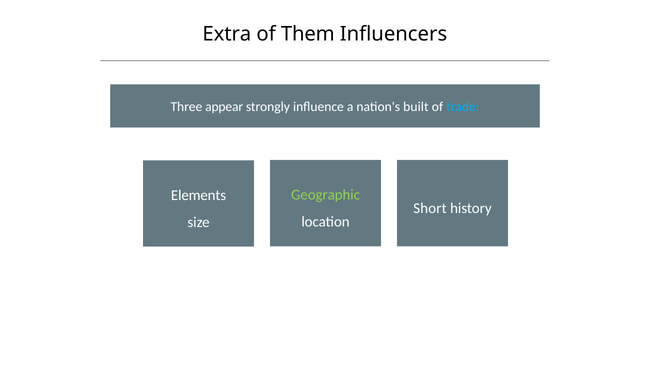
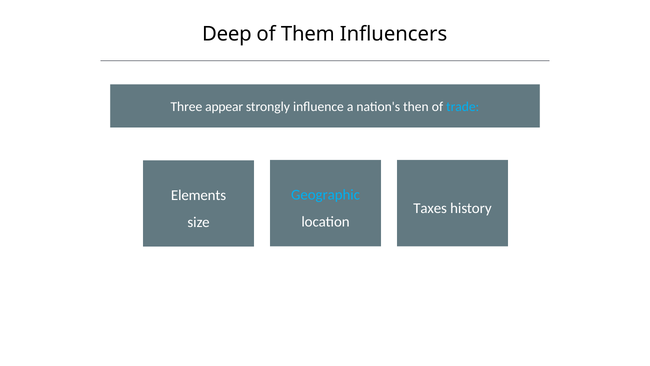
Extra: Extra -> Deep (227, 34)
built: built -> then (416, 107)
Geographic colour: light green -> light blue (326, 195)
Short: Short -> Taxes (430, 208)
